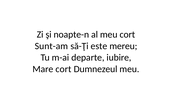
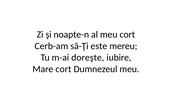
Sunt-am: Sunt-am -> Cerb-am (51, 46)
departe: departe -> doreşte (88, 57)
